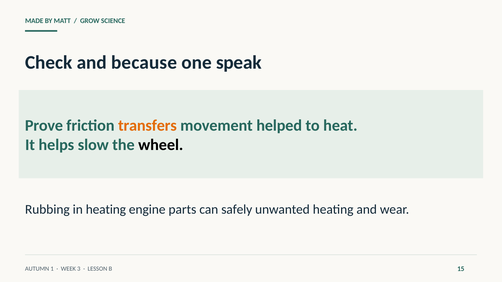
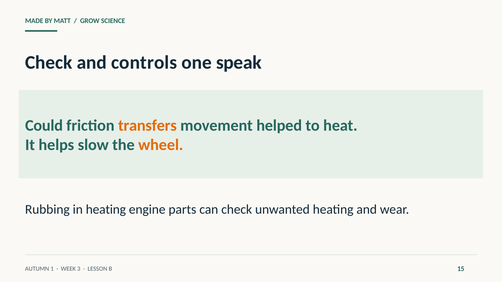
because: because -> controls (144, 63)
Prove: Prove -> Could (44, 126)
wheel colour: black -> orange (161, 145)
can safely: safely -> check (237, 210)
